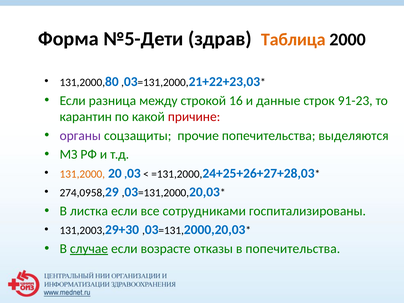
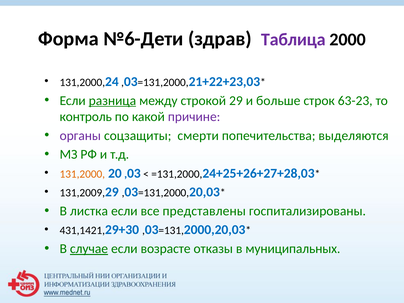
№5-Дети: №5-Дети -> №6-Дети (143, 39)
Таблица colour: orange -> purple (293, 40)
80: 80 -> 24 (112, 82)
разница underline: none -> present (112, 101)
строкой 16: 16 -> 29 (236, 101)
данные: данные -> больше (278, 101)
91-23: 91-23 -> 63-23 (355, 101)
карантин: карантин -> контроль (86, 117)
причине colour: red -> purple (194, 117)
прочие: прочие -> смерти (198, 136)
274,0958: 274,0958 -> 131,2009 (82, 193)
сотрудниками: сотрудниками -> представлены (204, 211)
131,2003: 131,2003 -> 431,1421 (82, 231)
в попечительства: попечительства -> муниципальных (293, 249)
